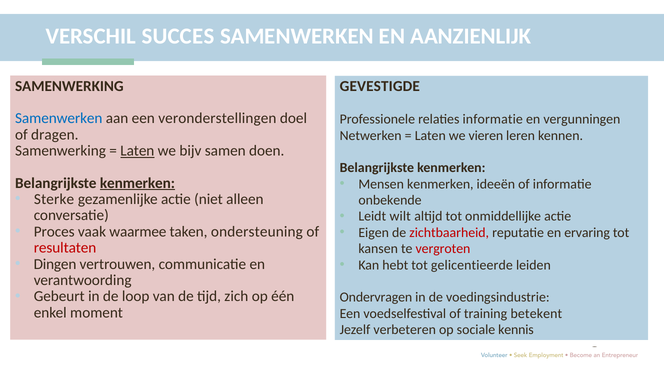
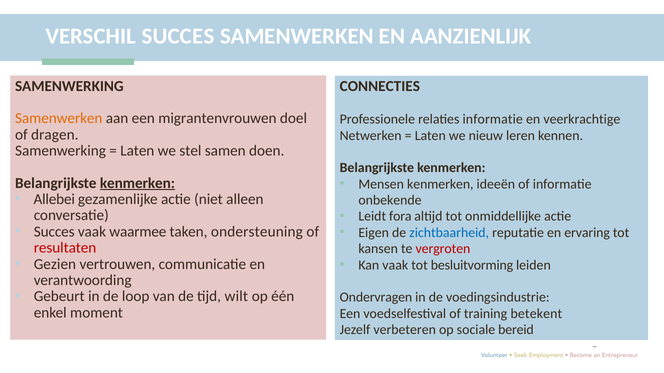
GEVESTIGDE: GEVESTIGDE -> CONNECTIES (380, 86)
Samenwerken colour: blue -> orange (59, 119)
veronderstellingen: veronderstellingen -> migrantenvrouwen (217, 119)
vergunningen: vergunningen -> veerkrachtige (582, 120)
vieren: vieren -> nieuw (486, 136)
Laten underline: present -> none (137, 151)
bijv: bijv -> stel (190, 151)
Sterke: Sterke -> Allebei (54, 200)
wilt: wilt -> fora (400, 217)
Proces: Proces -> Succes (54, 232)
zichtbaarheid colour: red -> blue (449, 233)
Dingen: Dingen -> Gezien (55, 264)
Kan hebt: hebt -> vaak (395, 265)
gelicentieerde: gelicentieerde -> besluitvorming (472, 265)
zich: zich -> wilt (236, 297)
kennis: kennis -> bereid (516, 330)
